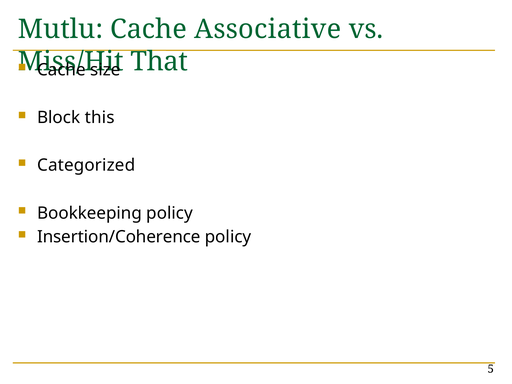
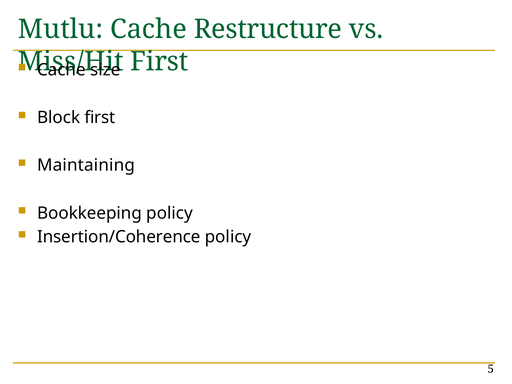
Associative: Associative -> Restructure (268, 29)
That: That -> First (159, 62)
Block this: this -> first (100, 118)
Categorized: Categorized -> Maintaining (86, 165)
